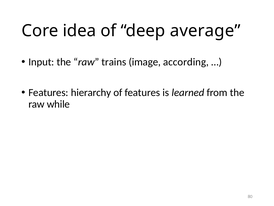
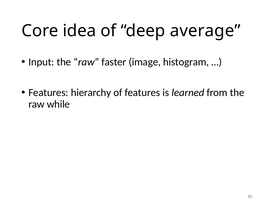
trains: trains -> faster (114, 62)
according: according -> histogram (186, 62)
